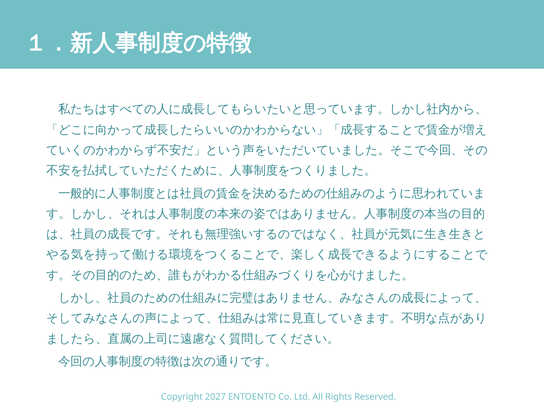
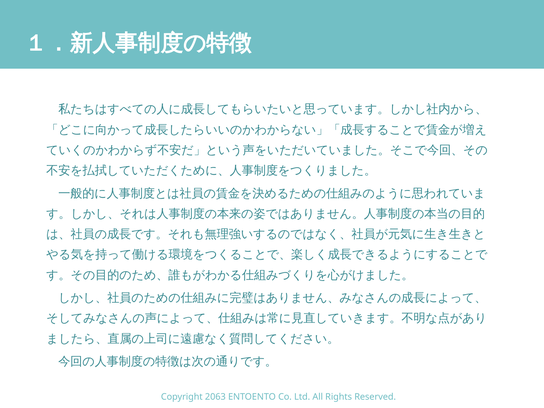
2027: 2027 -> 2063 (215, 397)
